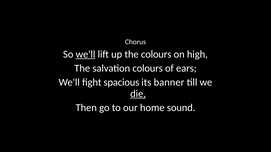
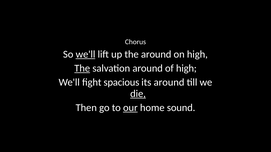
the colours: colours -> around (156, 54)
The underline: none -> present (82, 68)
salvation colours: colours -> around (148, 68)
of ears: ears -> high (186, 68)
its banner: banner -> around (169, 83)
our underline: none -> present (130, 108)
